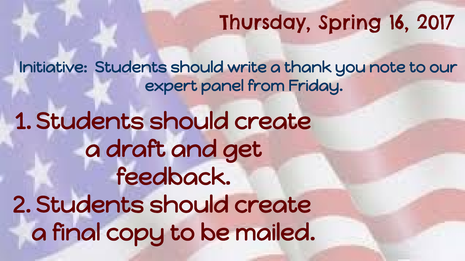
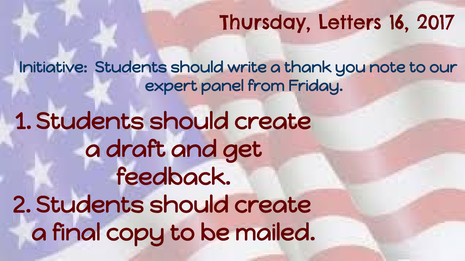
Spring: Spring -> Letters (350, 23)
